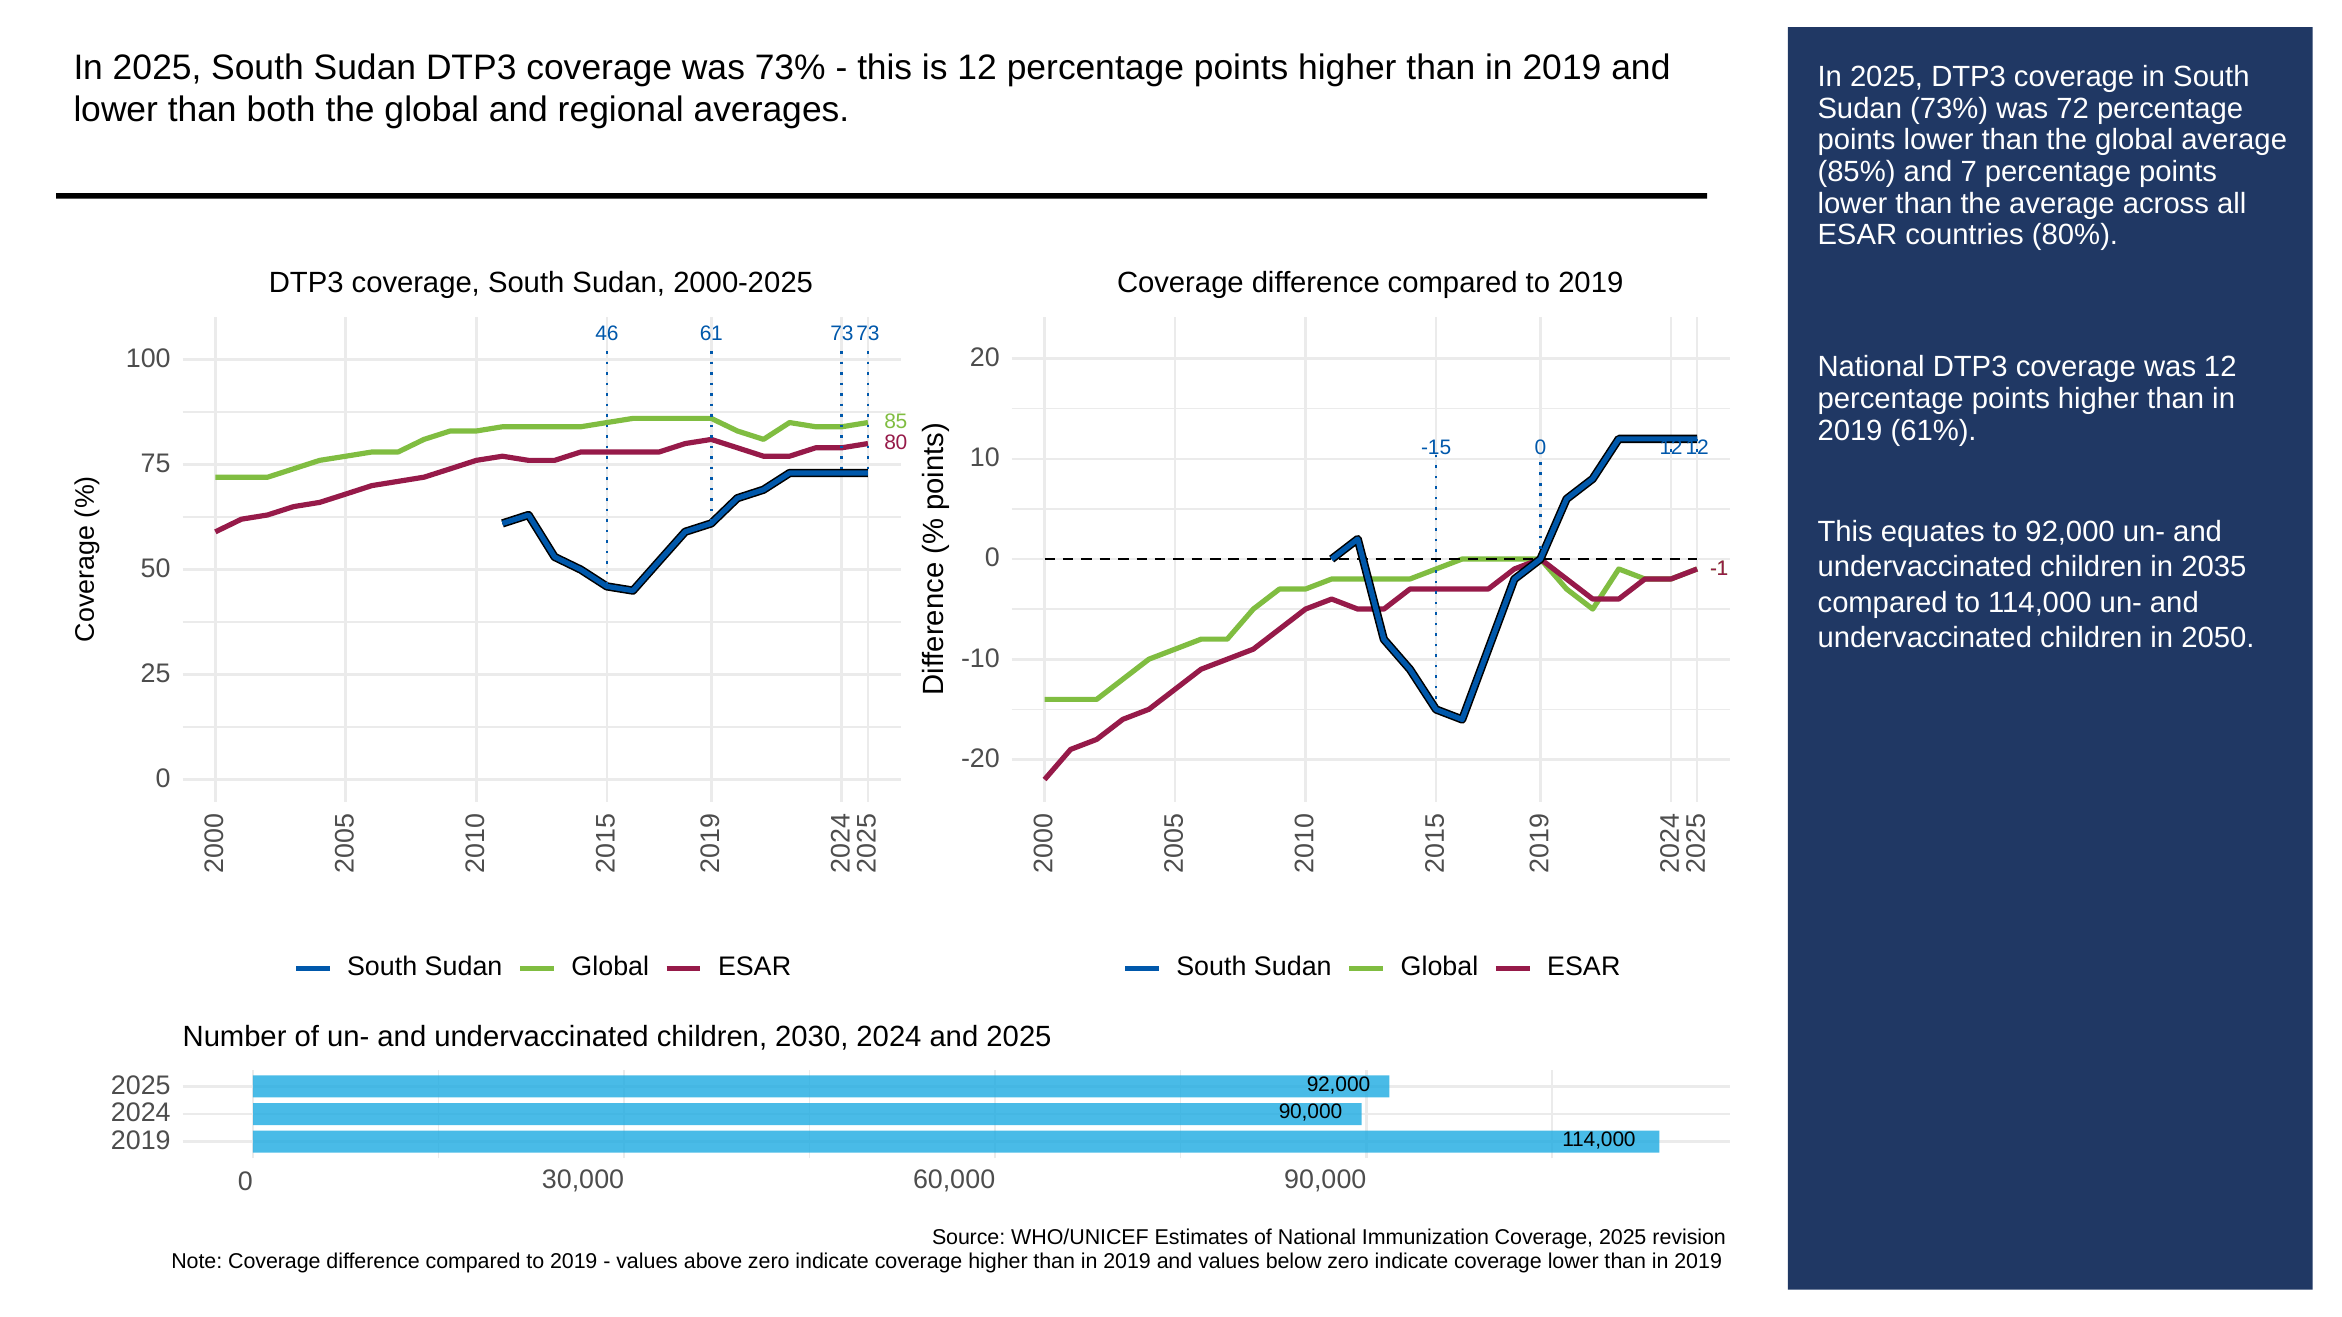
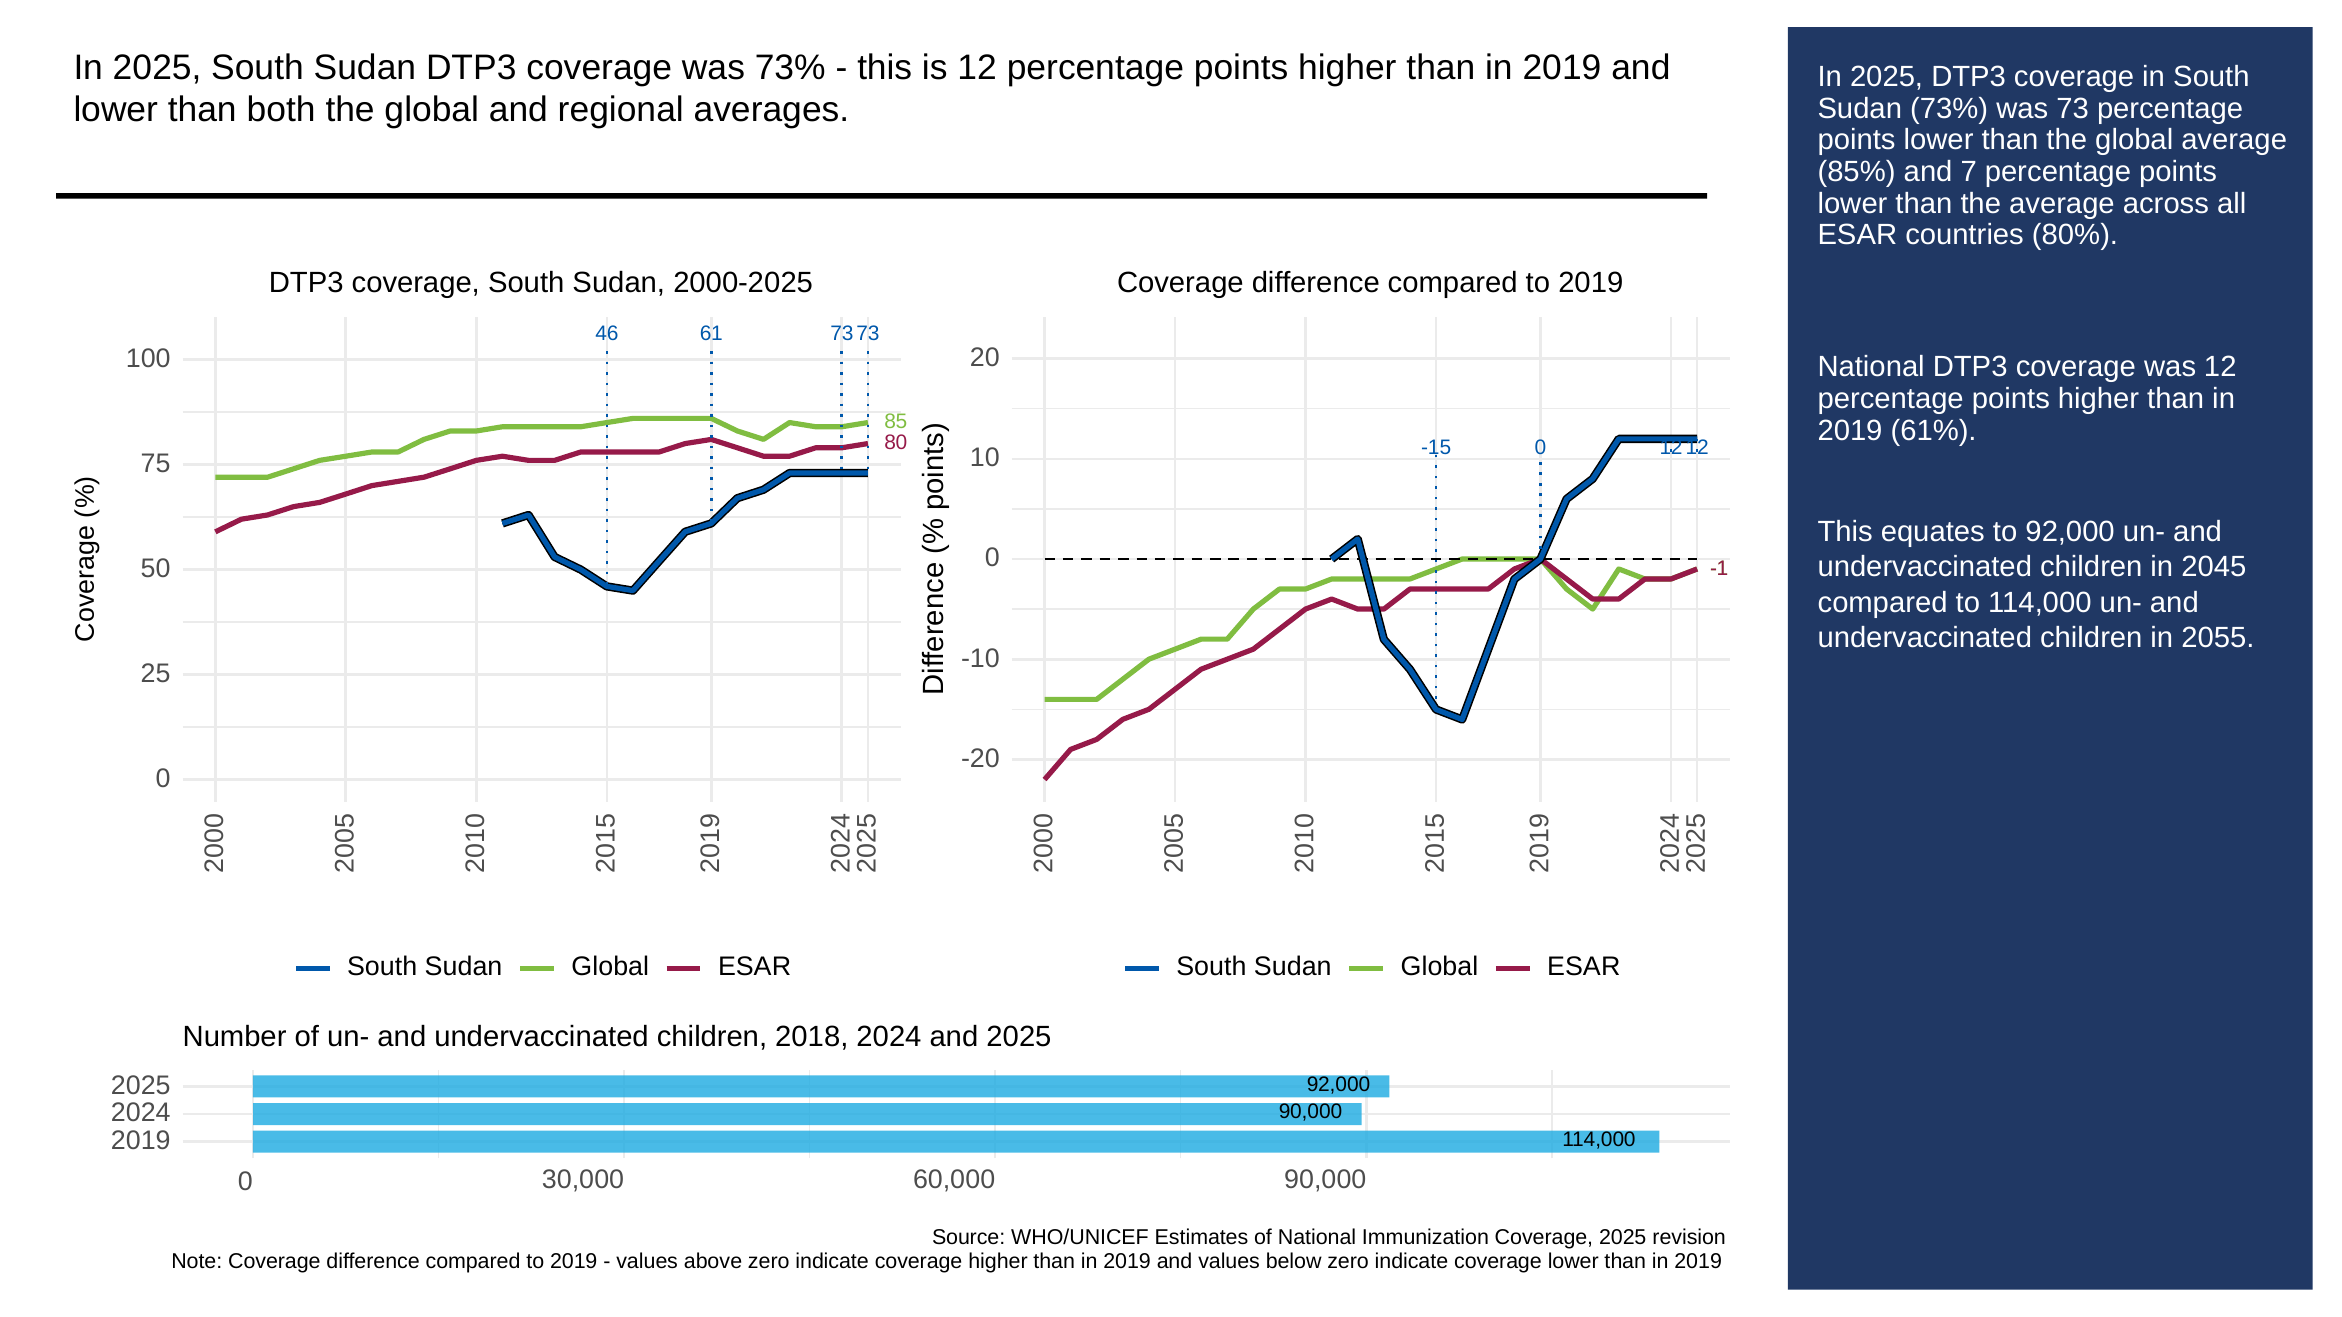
72: 72 -> 73 (2073, 109)
2035: 2035 -> 2045 (2214, 567)
2050: 2050 -> 2055 (2218, 638)
2030: 2030 -> 2018 (812, 1037)
